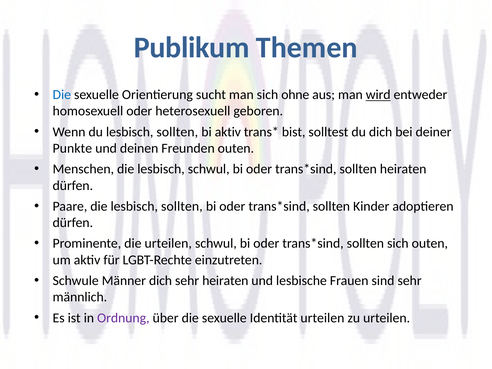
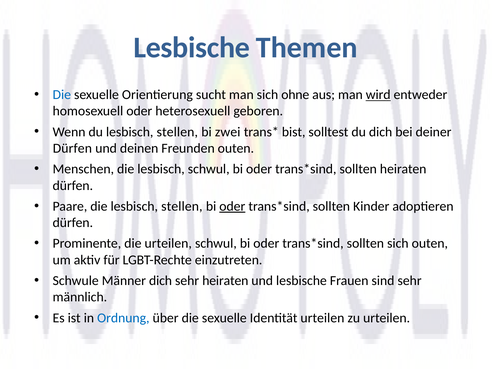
Publikum: Publikum -> Lesbische (192, 48)
du lesbisch sollten: sollten -> stellen (177, 132)
bi aktiv: aktiv -> zwei (228, 132)
Punkte: Punkte -> Dürfen (72, 148)
die lesbisch sollten: sollten -> stellen (182, 206)
oder underline: none -> present (232, 206)
Ordnung colour: purple -> blue (123, 318)
